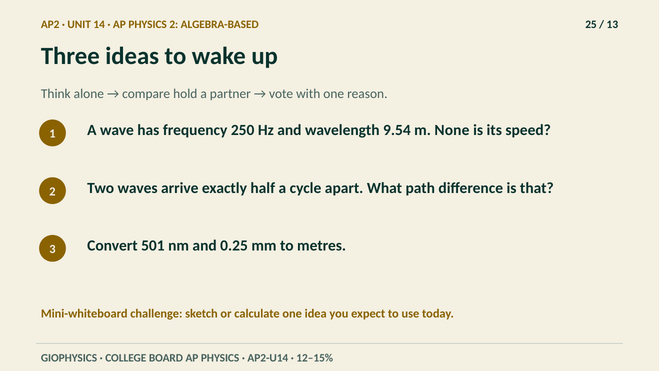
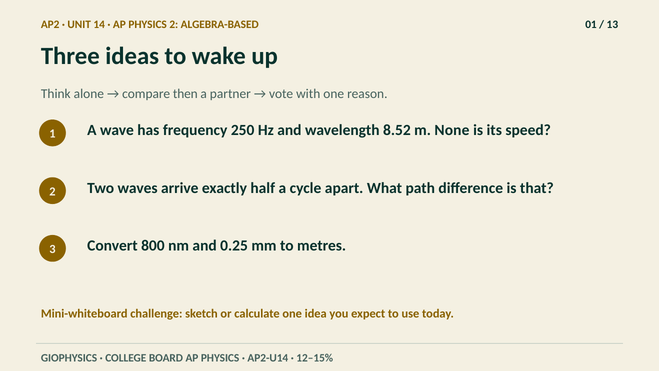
25: 25 -> 01 (591, 24)
hold: hold -> then (185, 94)
9.54: 9.54 -> 8.52 (397, 130)
501: 501 -> 800 (153, 245)
